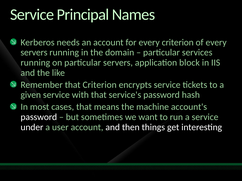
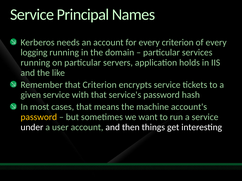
servers: servers -> logging (34, 53)
block: block -> holds (189, 63)
password colour: white -> yellow (39, 117)
